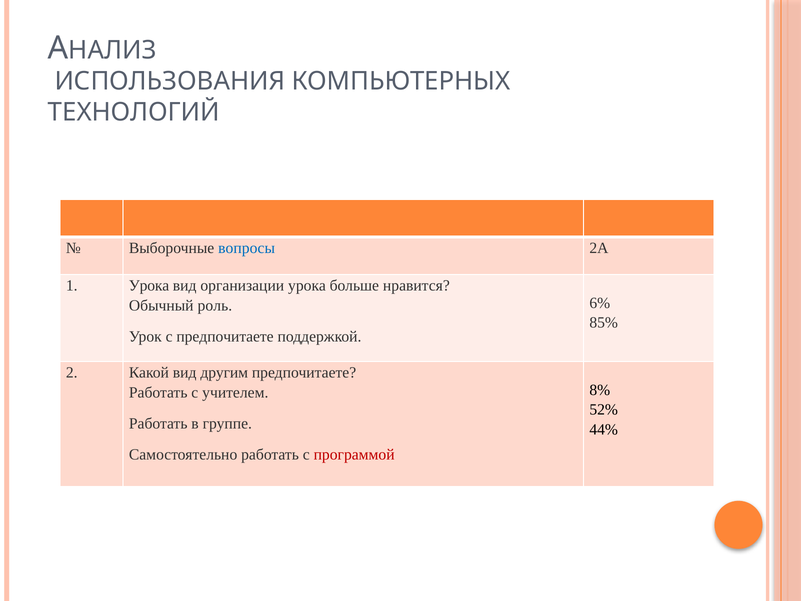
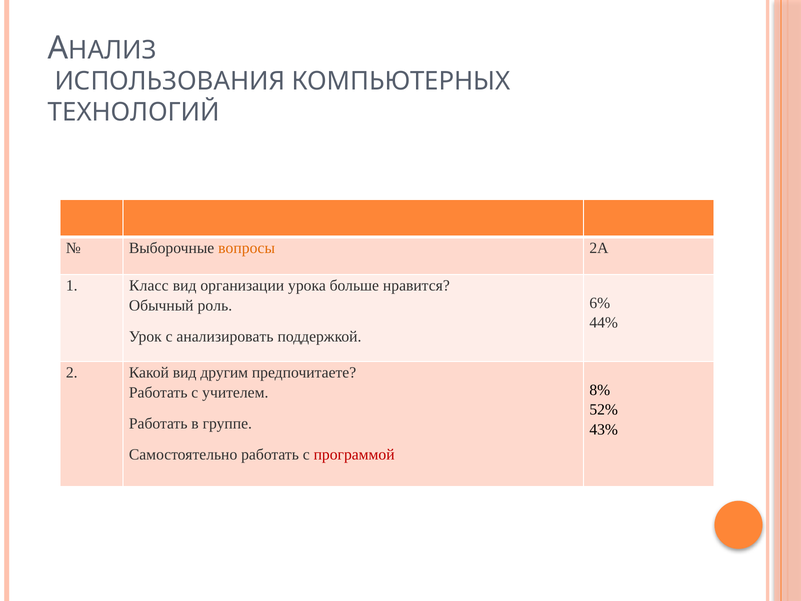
вопросы colour: blue -> orange (247, 248)
1 Урока: Урока -> Класс (149, 286)
85%: 85% -> 44% (604, 323)
с предпочитаете: предпочитаете -> анализировать (225, 336)
44%: 44% -> 43% (604, 429)
